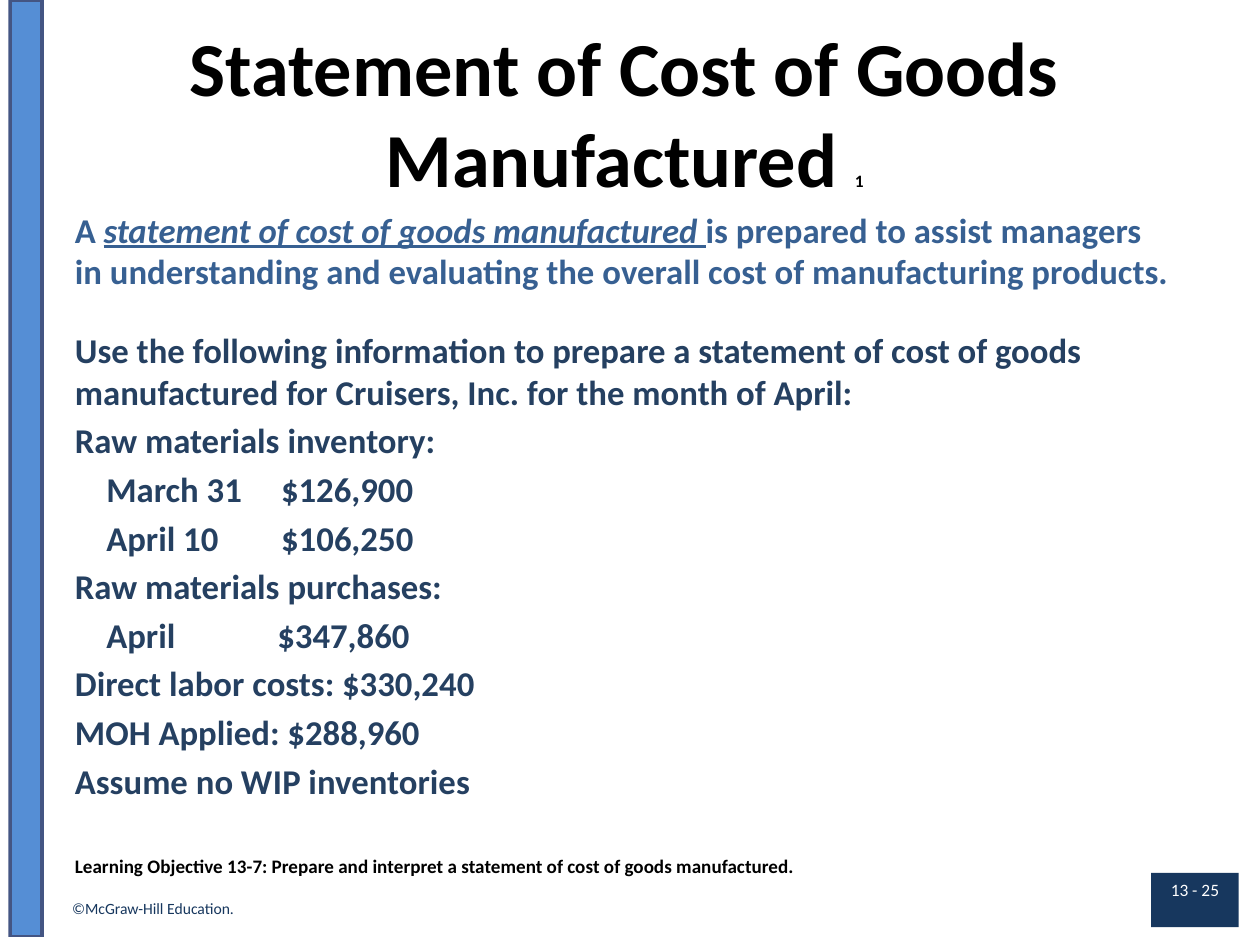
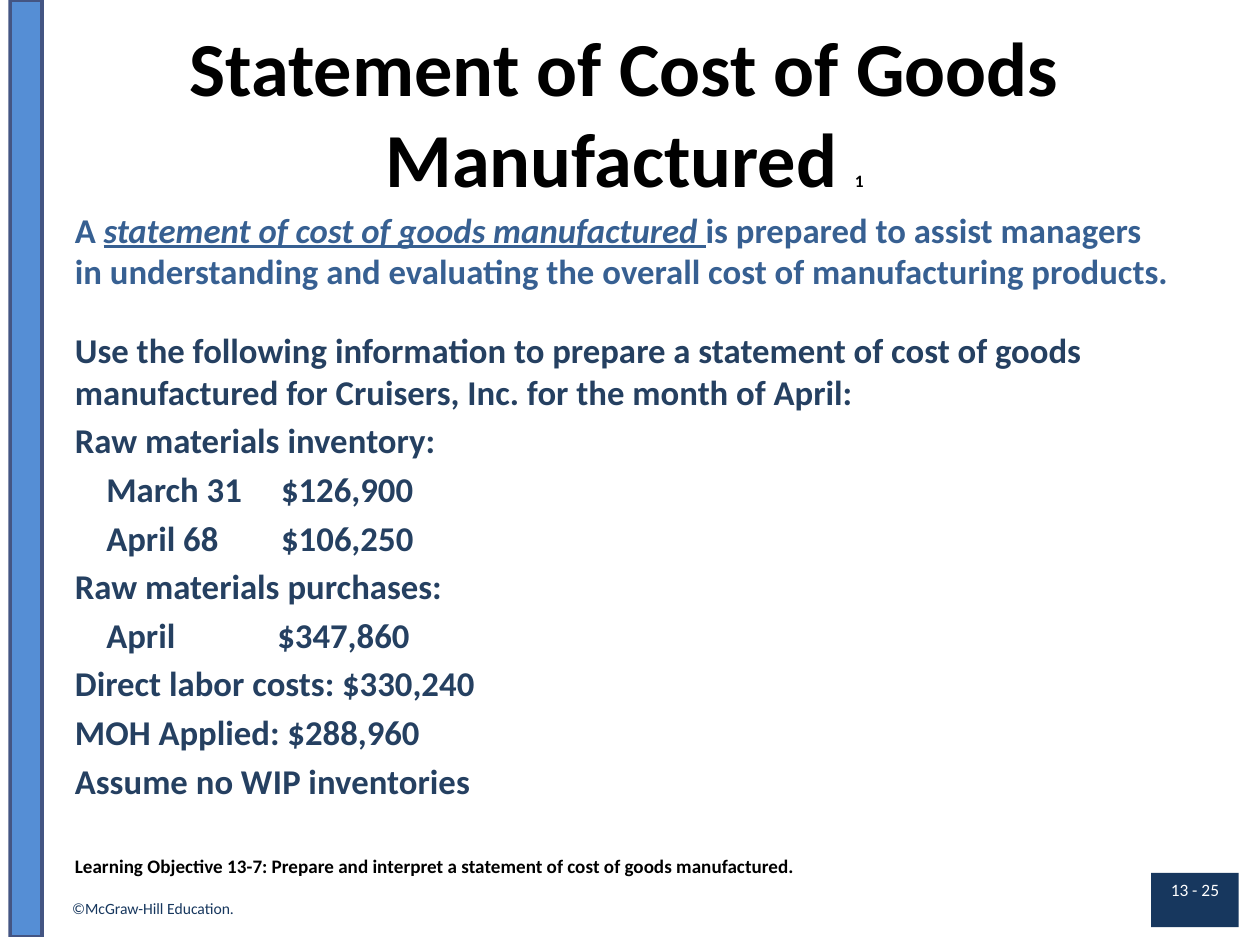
10: 10 -> 68 (201, 539)
